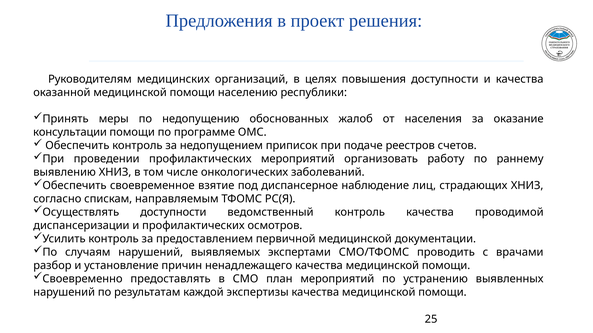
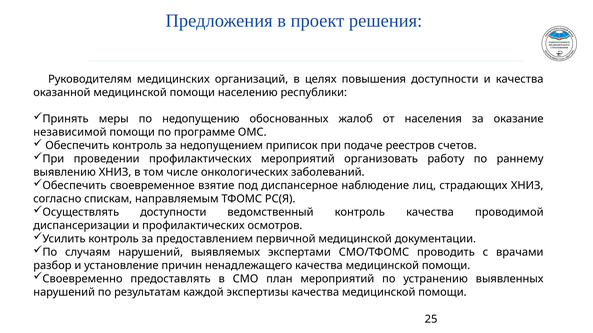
консультации: консультации -> независимой (70, 133)
